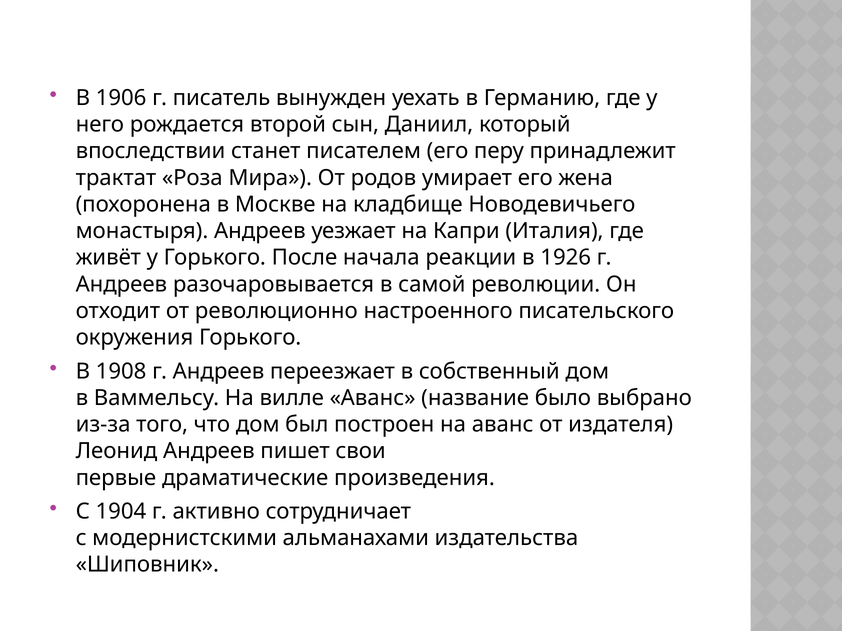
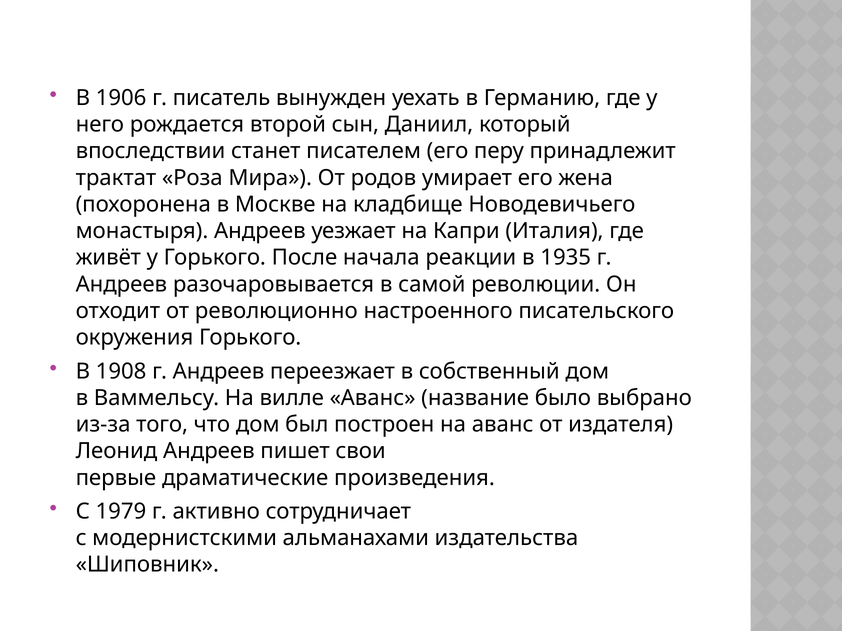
1926: 1926 -> 1935 (566, 258)
1904: 1904 -> 1979 (121, 512)
